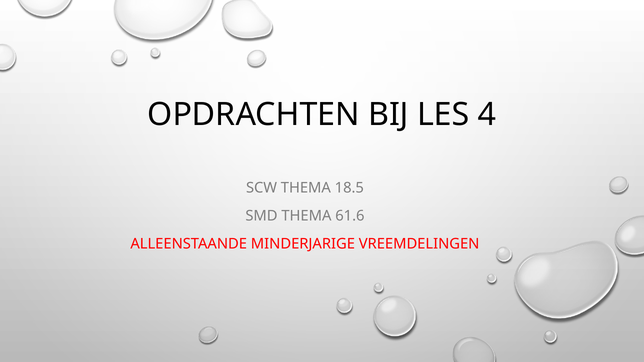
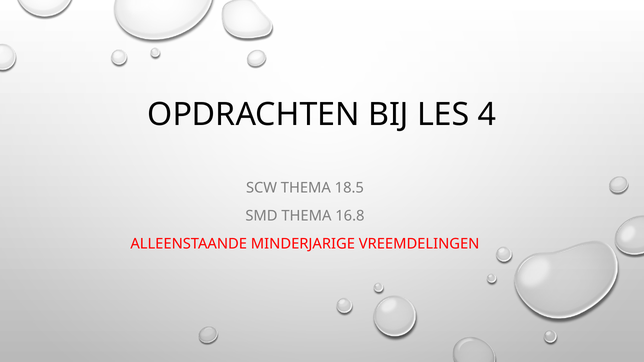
61.6: 61.6 -> 16.8 (350, 216)
